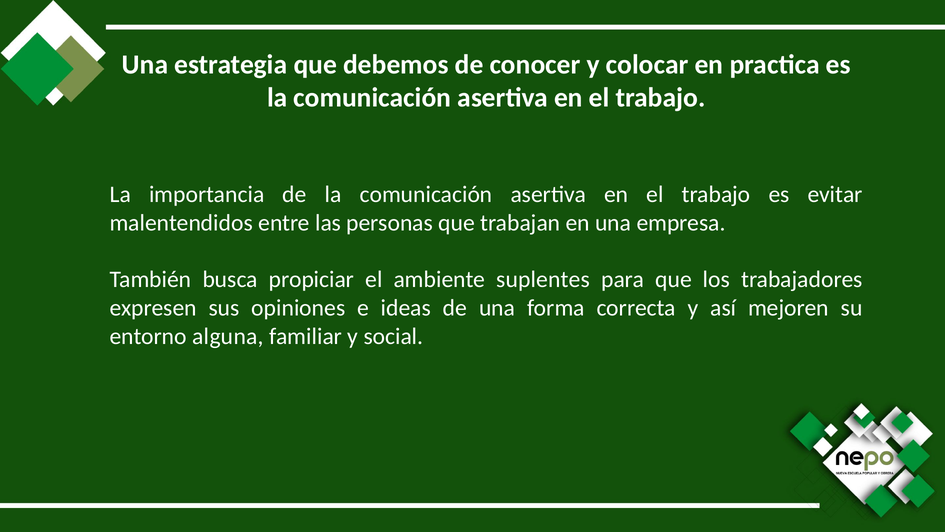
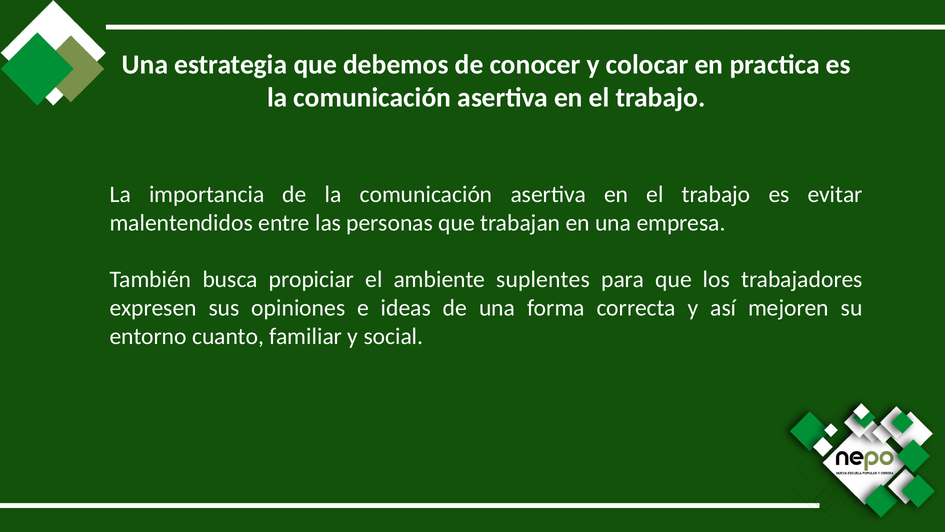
alguna: alguna -> cuanto (228, 336)
